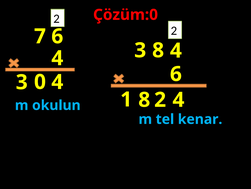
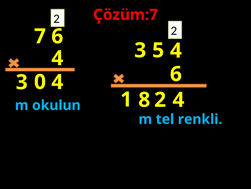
Çözüm:0: Çözüm:0 -> Çözüm:7 (126, 15)
3 8: 8 -> 5 (158, 50)
kenar: kenar -> renkli (200, 119)
